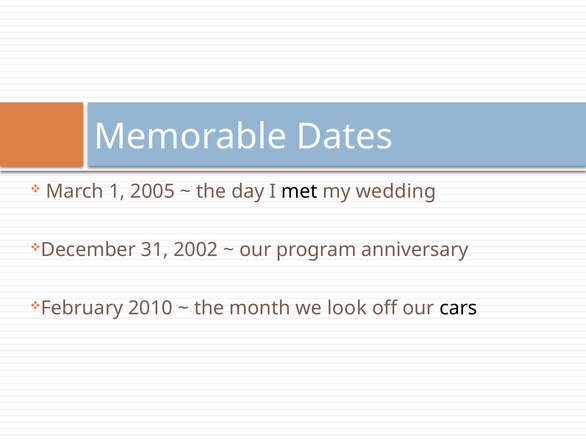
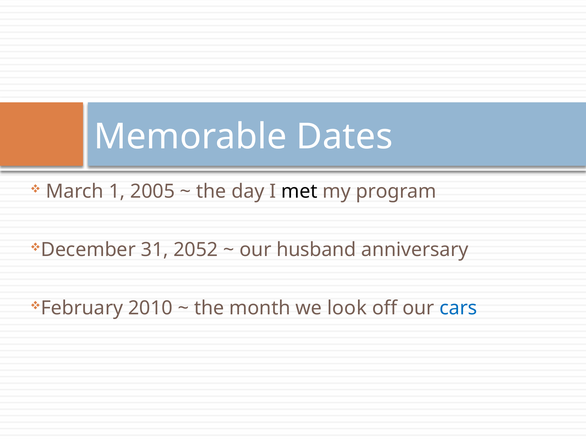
wedding: wedding -> program (396, 192)
2002: 2002 -> 2052 (196, 250)
program: program -> husband (316, 250)
cars colour: black -> blue (458, 308)
